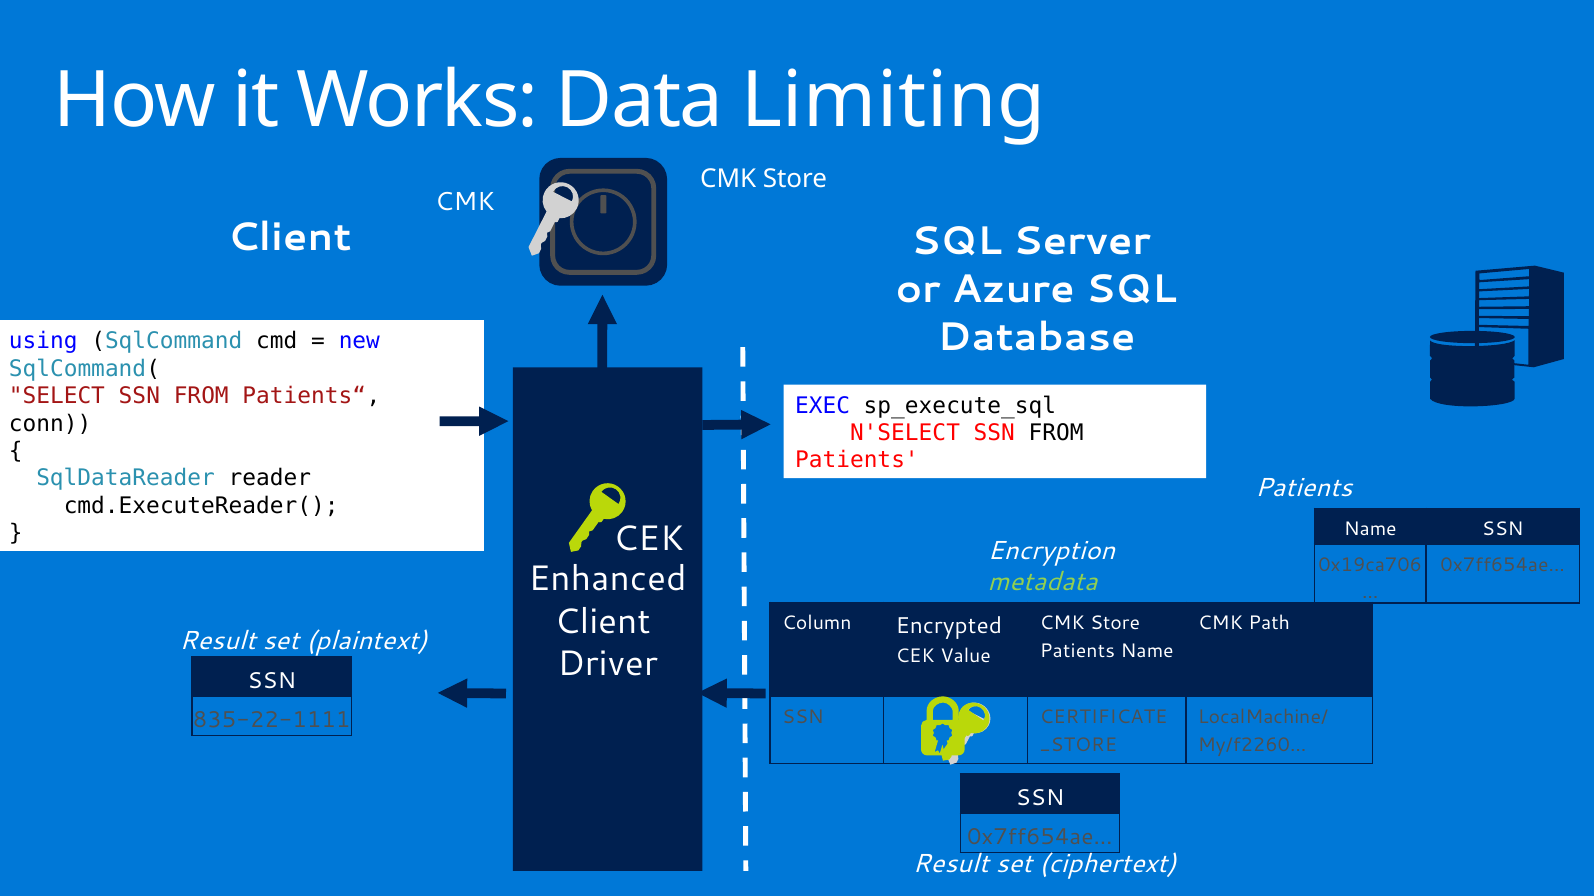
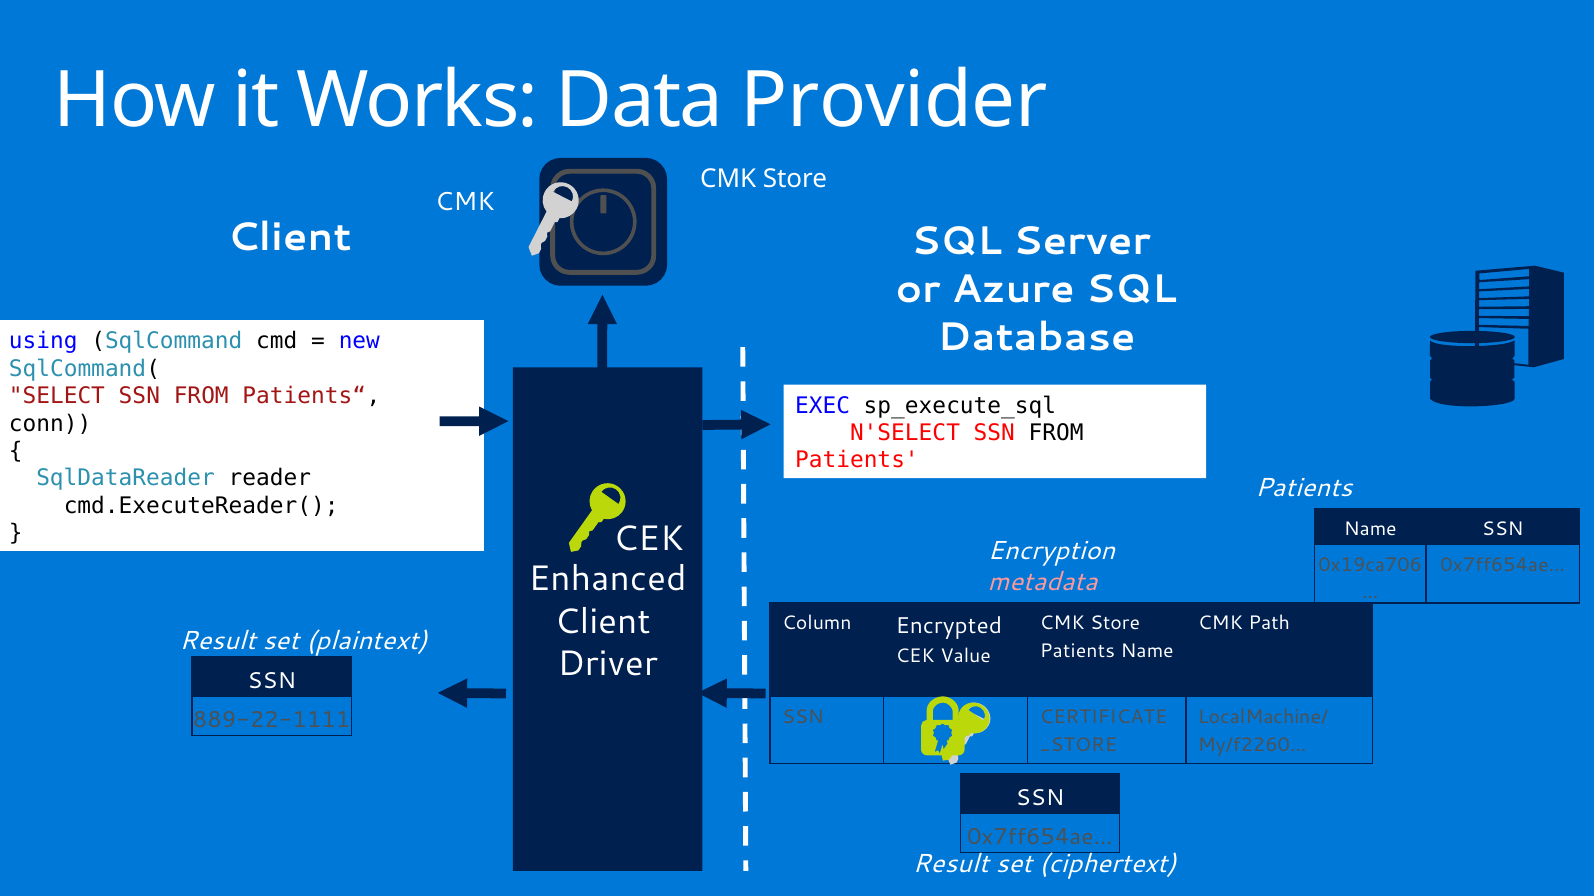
Limiting: Limiting -> Provider (894, 100)
metadata colour: light green -> pink (1043, 582)
835-22-1111: 835-22-1111 -> 889-22-1111 (272, 720)
